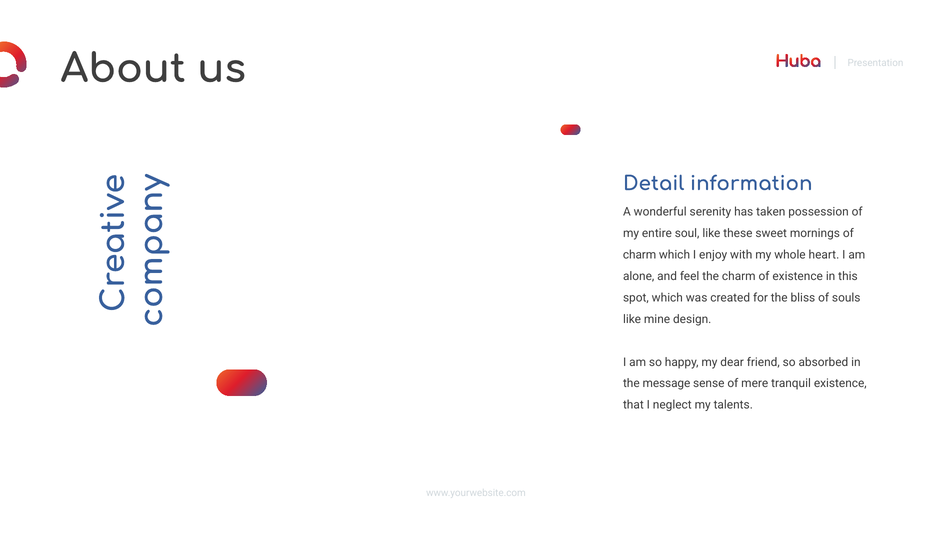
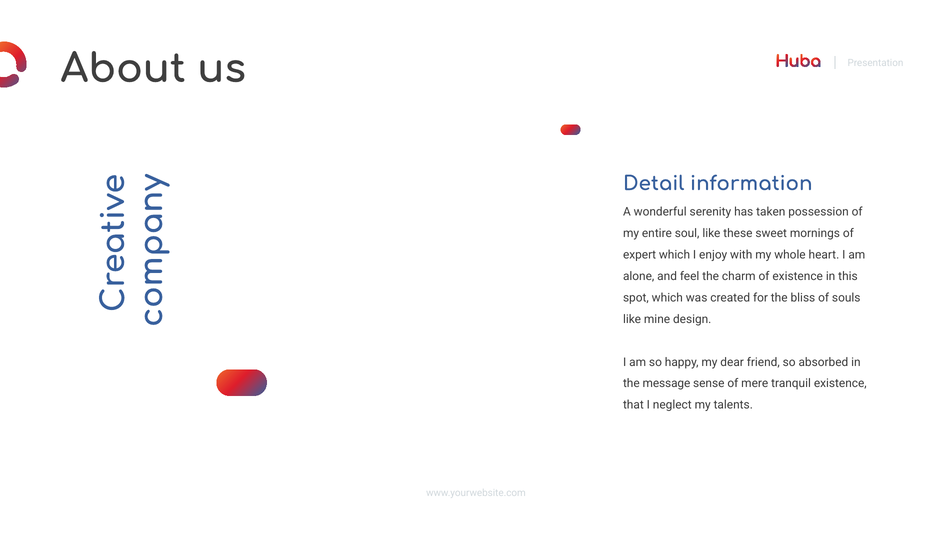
charm: charm -> expert (640, 255)
